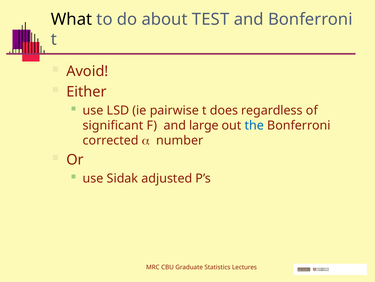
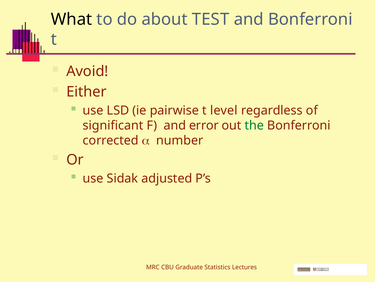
does: does -> level (224, 110)
large: large -> error (204, 125)
the colour: blue -> green (254, 125)
